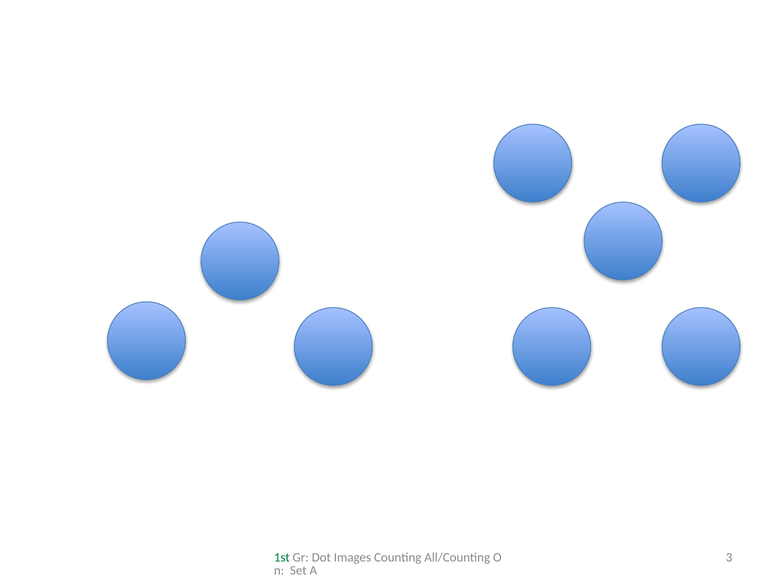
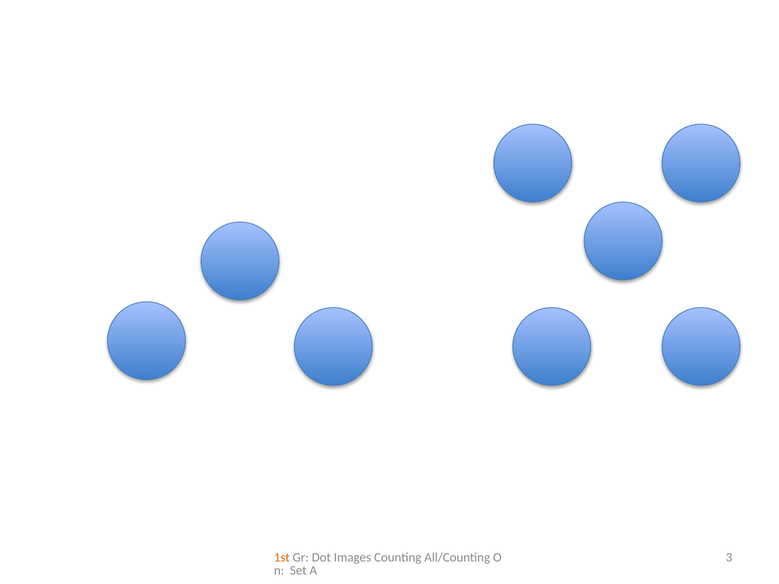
1st colour: green -> orange (282, 558)
